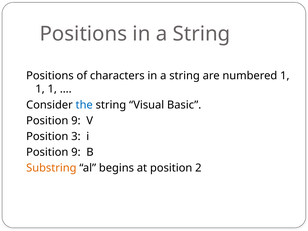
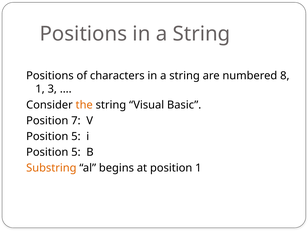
numbered 1: 1 -> 8 (285, 76)
1: 1 -> 3 (52, 89)
the colour: blue -> orange (84, 105)
9: 9 -> 7 (76, 121)
3: 3 -> 5 (76, 136)
9: 9 -> 5 (76, 152)
position 2: 2 -> 1 (198, 168)
